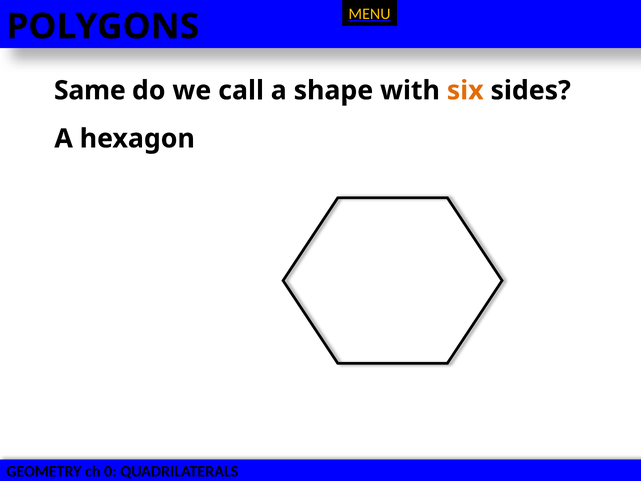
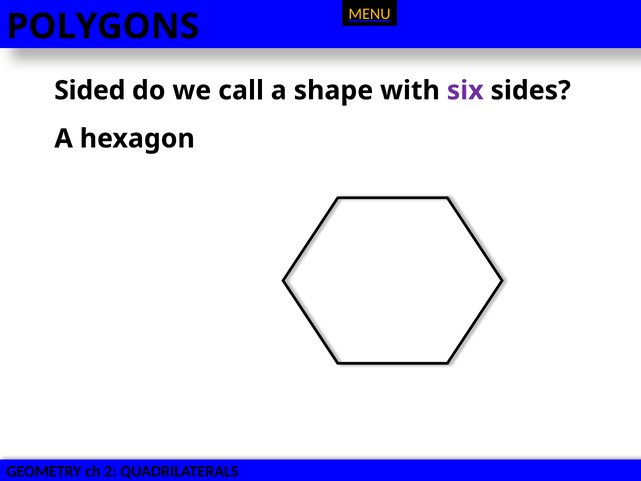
Same: Same -> Sided (90, 90)
six colour: orange -> purple (465, 90)
0: 0 -> 2 (110, 471)
